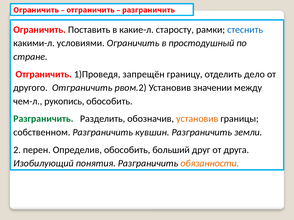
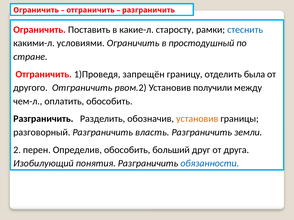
дело: дело -> была (255, 74)
значении: значении -> получили (213, 88)
рукопись: рукопись -> оплатить (64, 101)
Разграничить colour: green -> black (43, 119)
собственном: собственном -> разговорный (42, 133)
кувшин: кувшин -> власть (152, 133)
обязанности colour: orange -> blue (210, 164)
